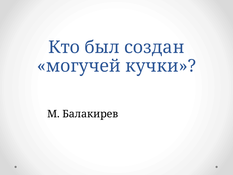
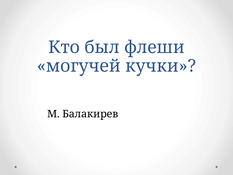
создан: создан -> флеши (154, 47)
